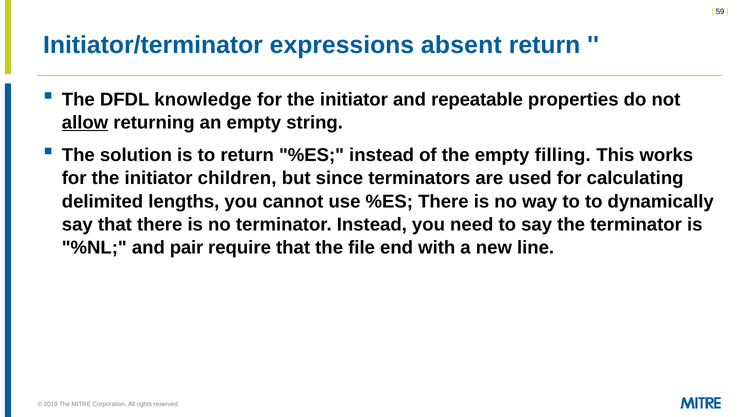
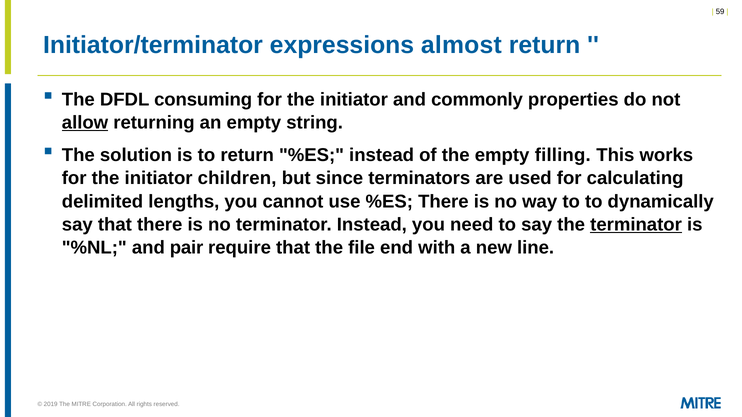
absent: absent -> almost (461, 45)
knowledge: knowledge -> consuming (203, 100)
repeatable: repeatable -> commonly (477, 100)
terminator underline: none -> present (636, 225)
